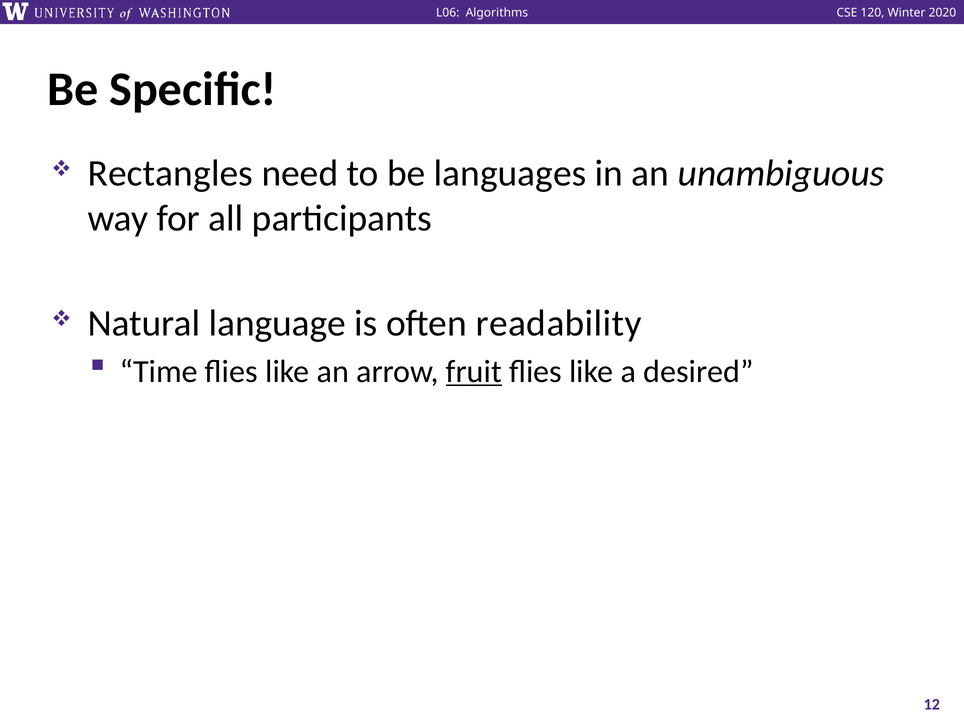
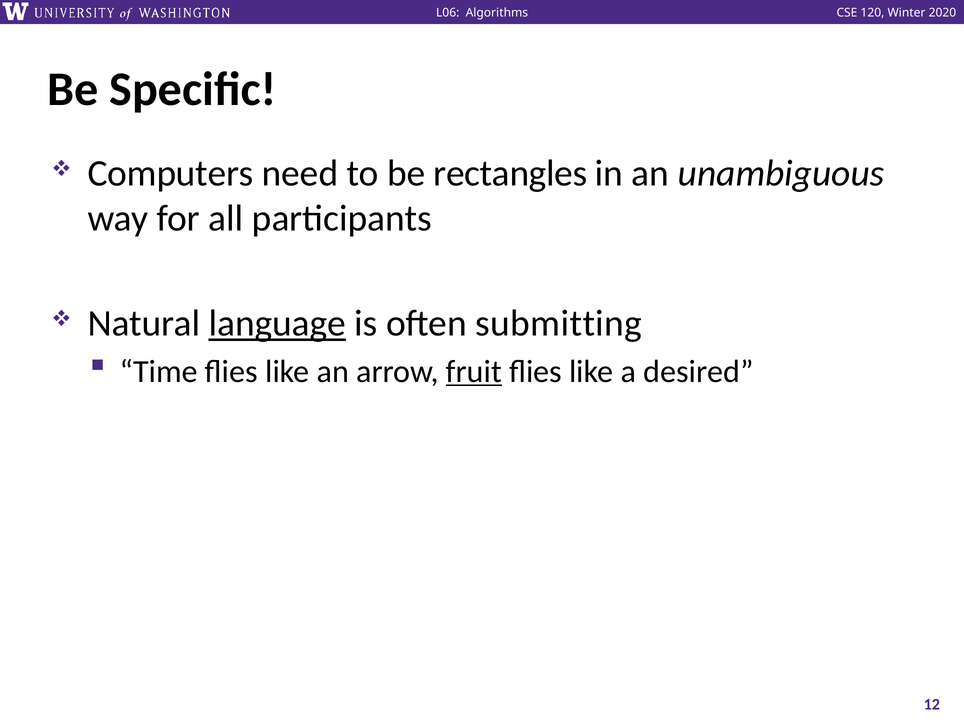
Rectangles: Rectangles -> Computers (171, 174)
languages: languages -> rectangles (510, 174)
language underline: none -> present (277, 324)
readability: readability -> submitting (559, 324)
